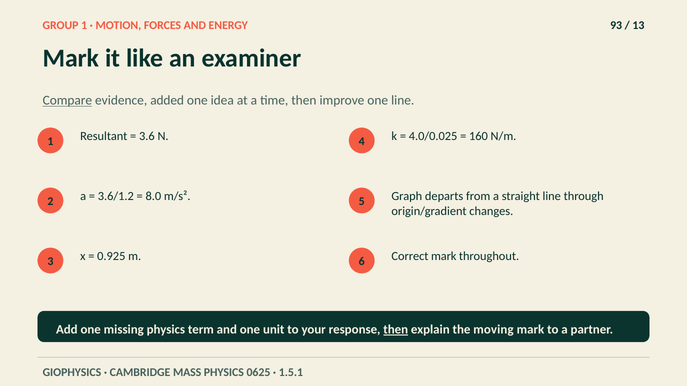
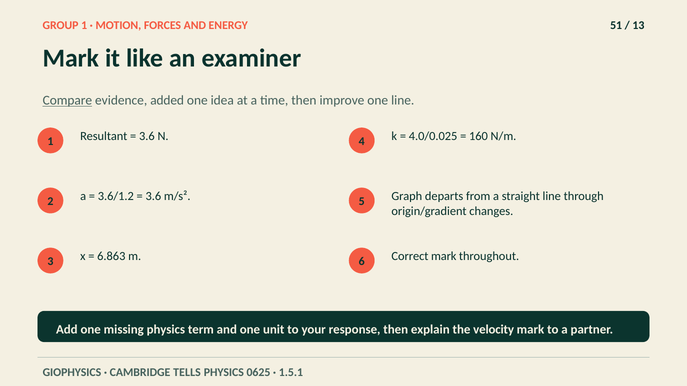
93: 93 -> 51 (616, 25)
8.0: 8.0 -> 3.6 (153, 196)
0.925: 0.925 -> 6.863 (111, 257)
then underline: present -> none (396, 330)
moving: moving -> velocity (494, 330)
MASS: MASS -> TELLS (187, 373)
